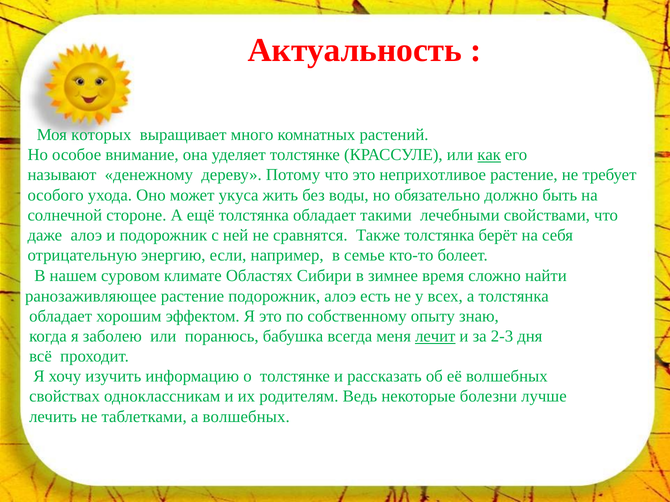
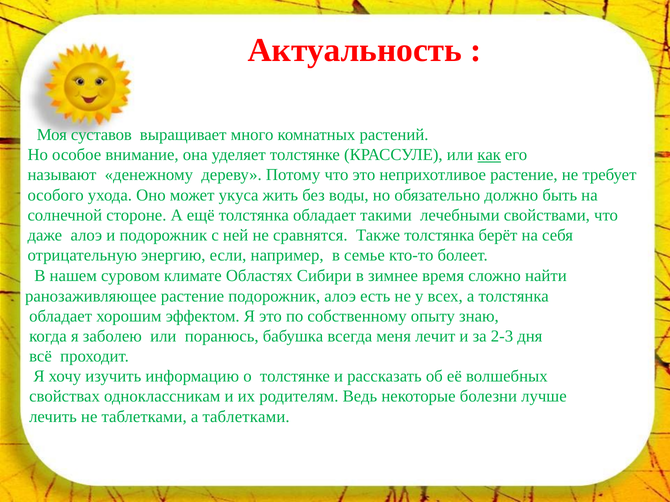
которых: которых -> суставов (101, 135)
лечит underline: present -> none (435, 337)
а волшебных: волшебных -> таблетками (246, 417)
